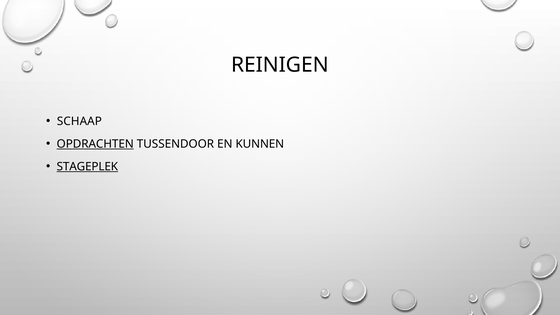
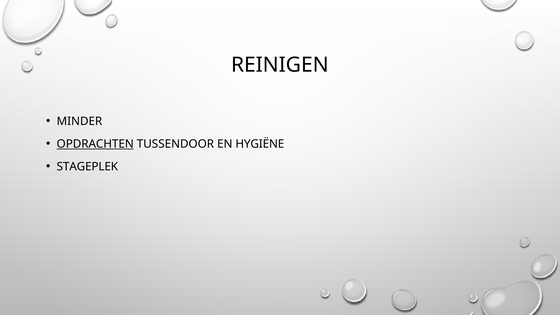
SCHAAP: SCHAAP -> MINDER (79, 121)
KUNNEN: KUNNEN -> HYGIËNE (260, 144)
STAGEPLEK underline: present -> none (87, 167)
